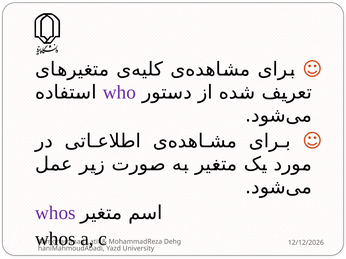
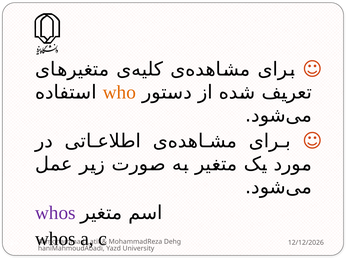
who colour: purple -> orange (119, 92)
